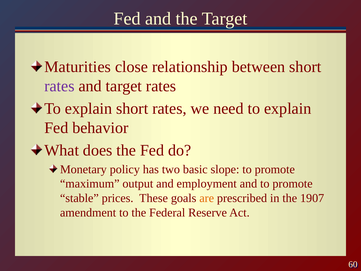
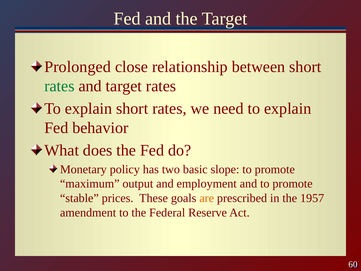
Maturities: Maturities -> Prolonged (78, 67)
rates colour: purple -> green (59, 86)
1907: 1907 -> 1957 (312, 198)
